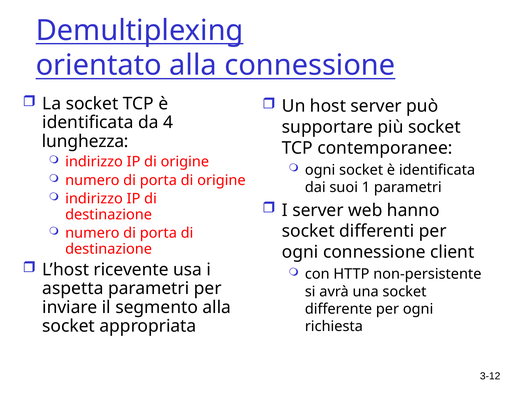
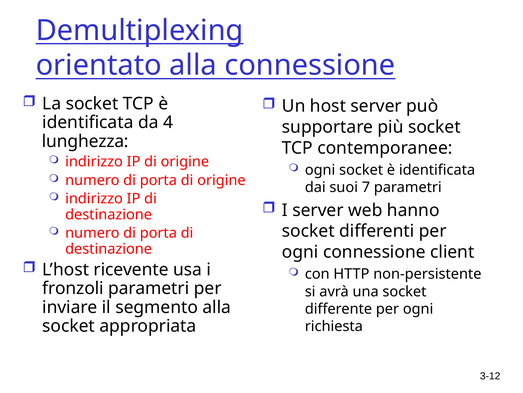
1: 1 -> 7 (366, 187)
aspetta: aspetta -> fronzoli (73, 288)
